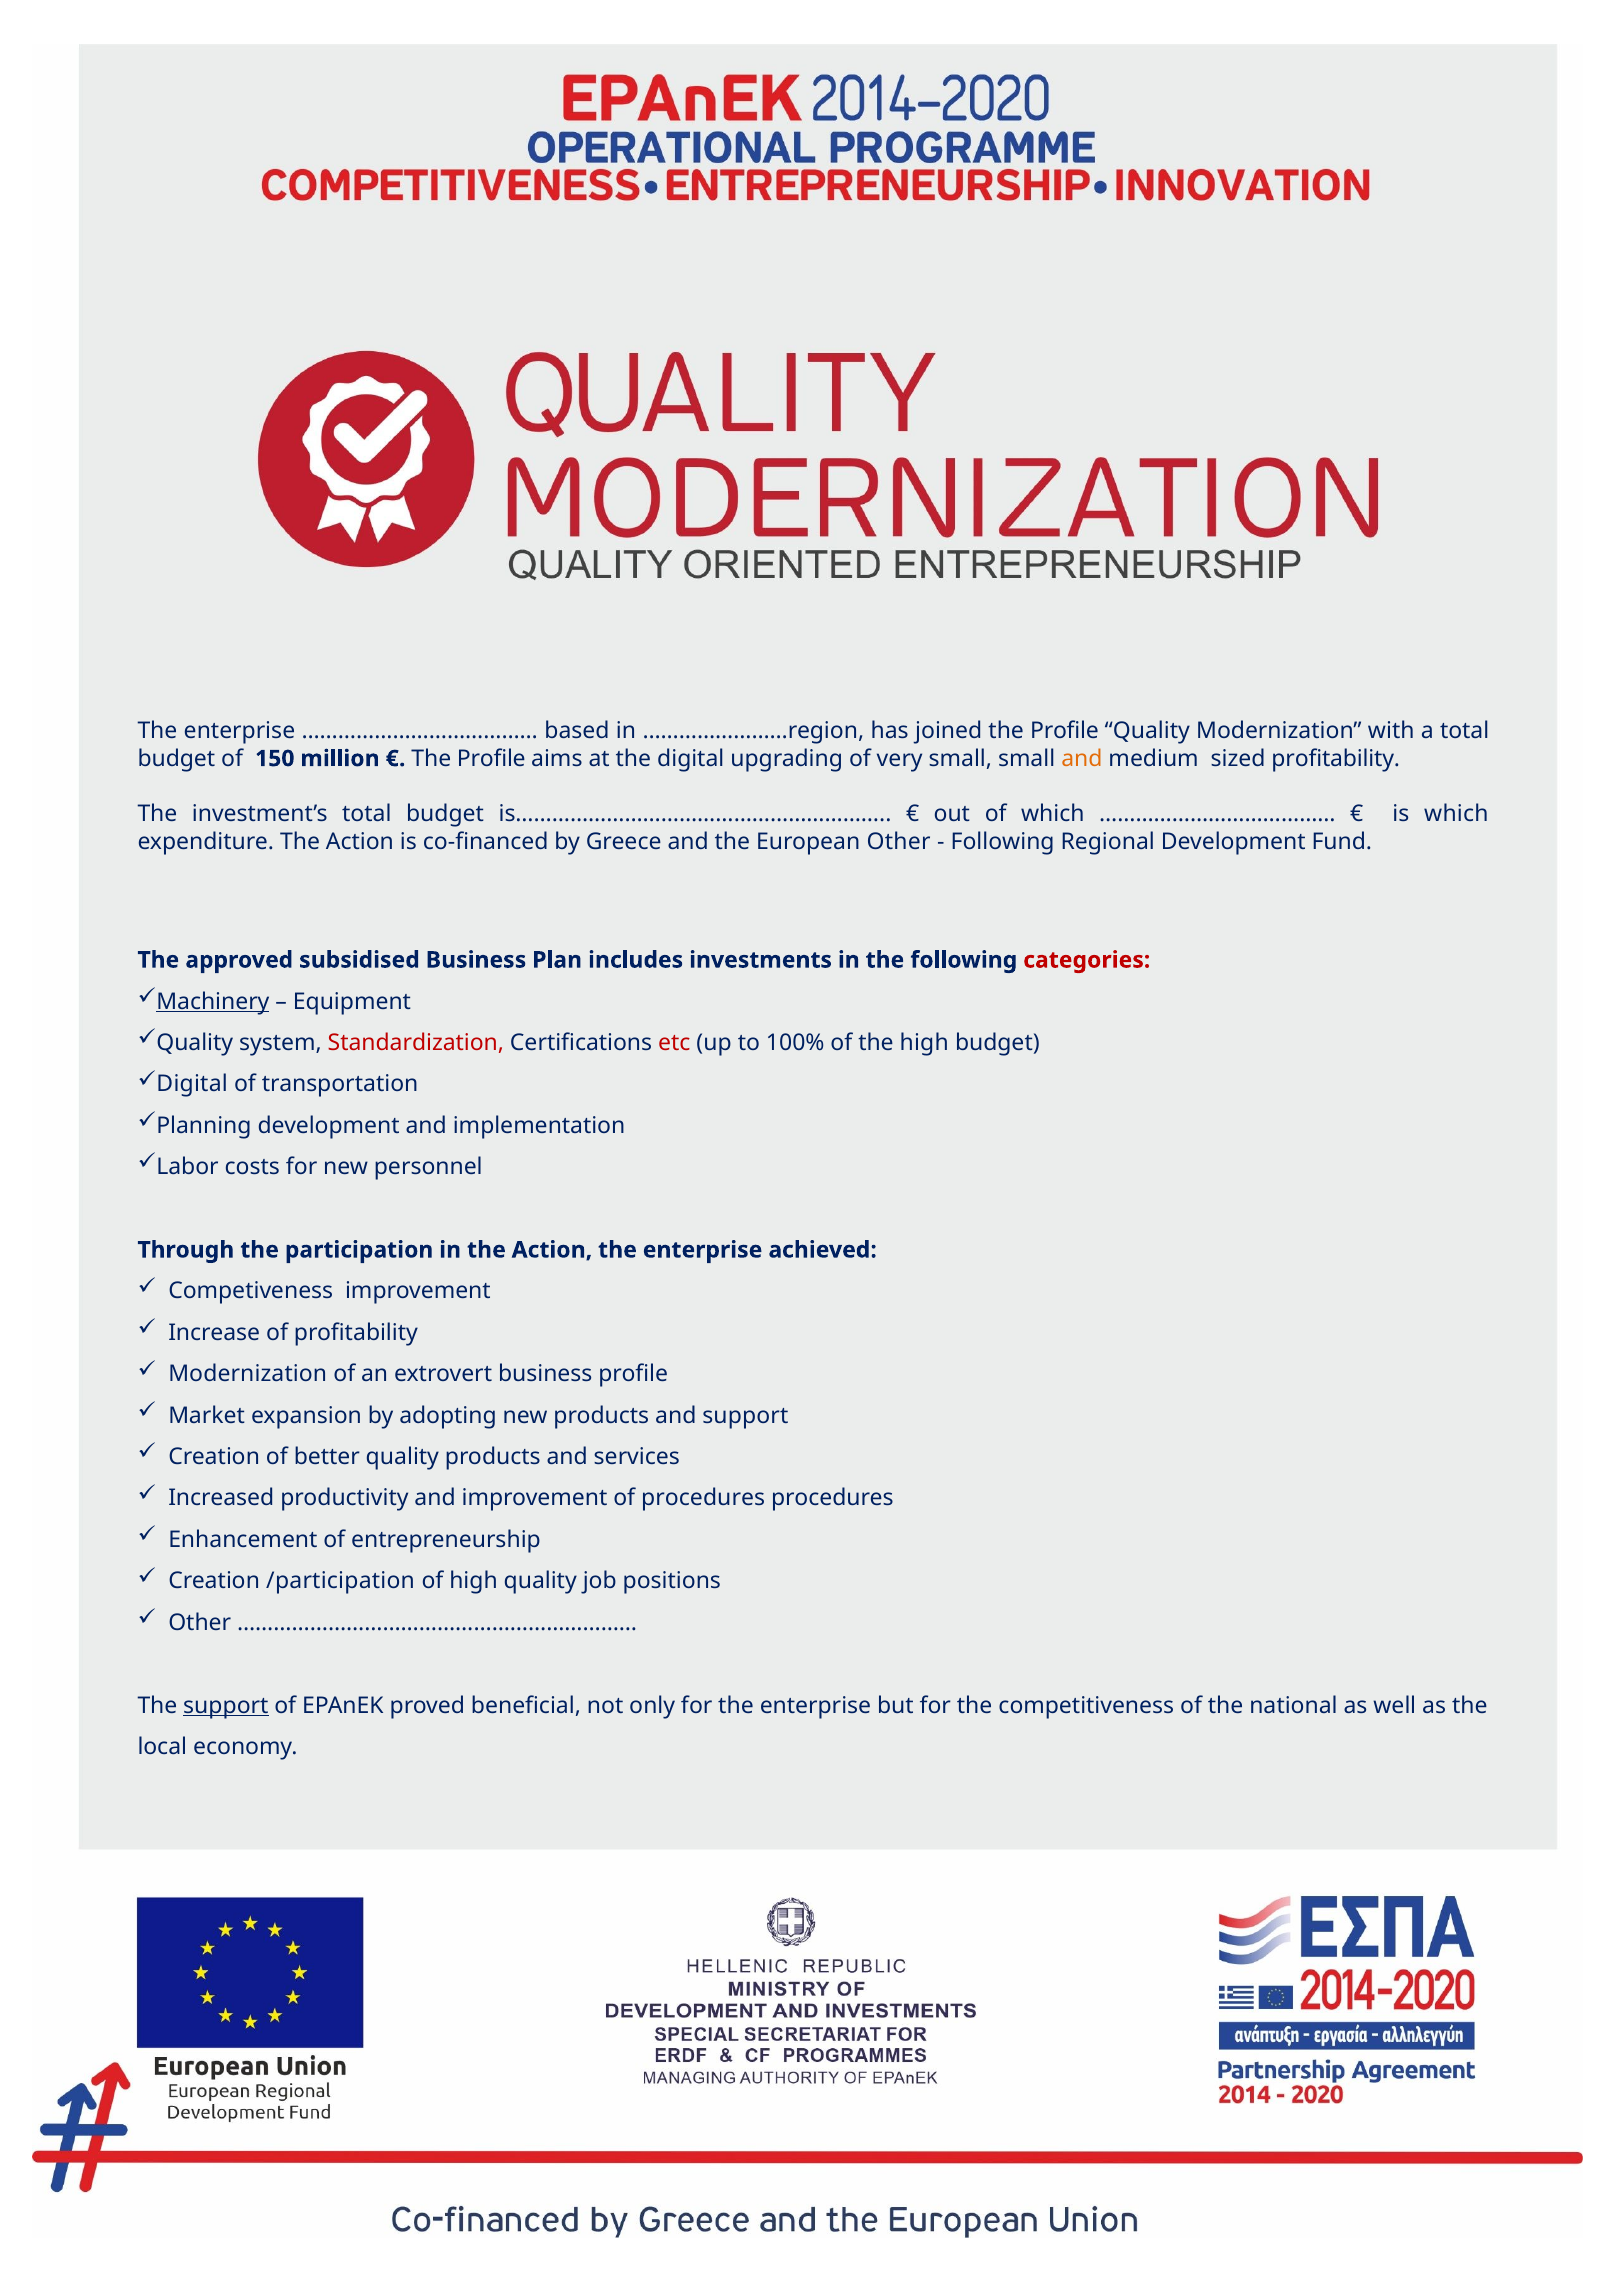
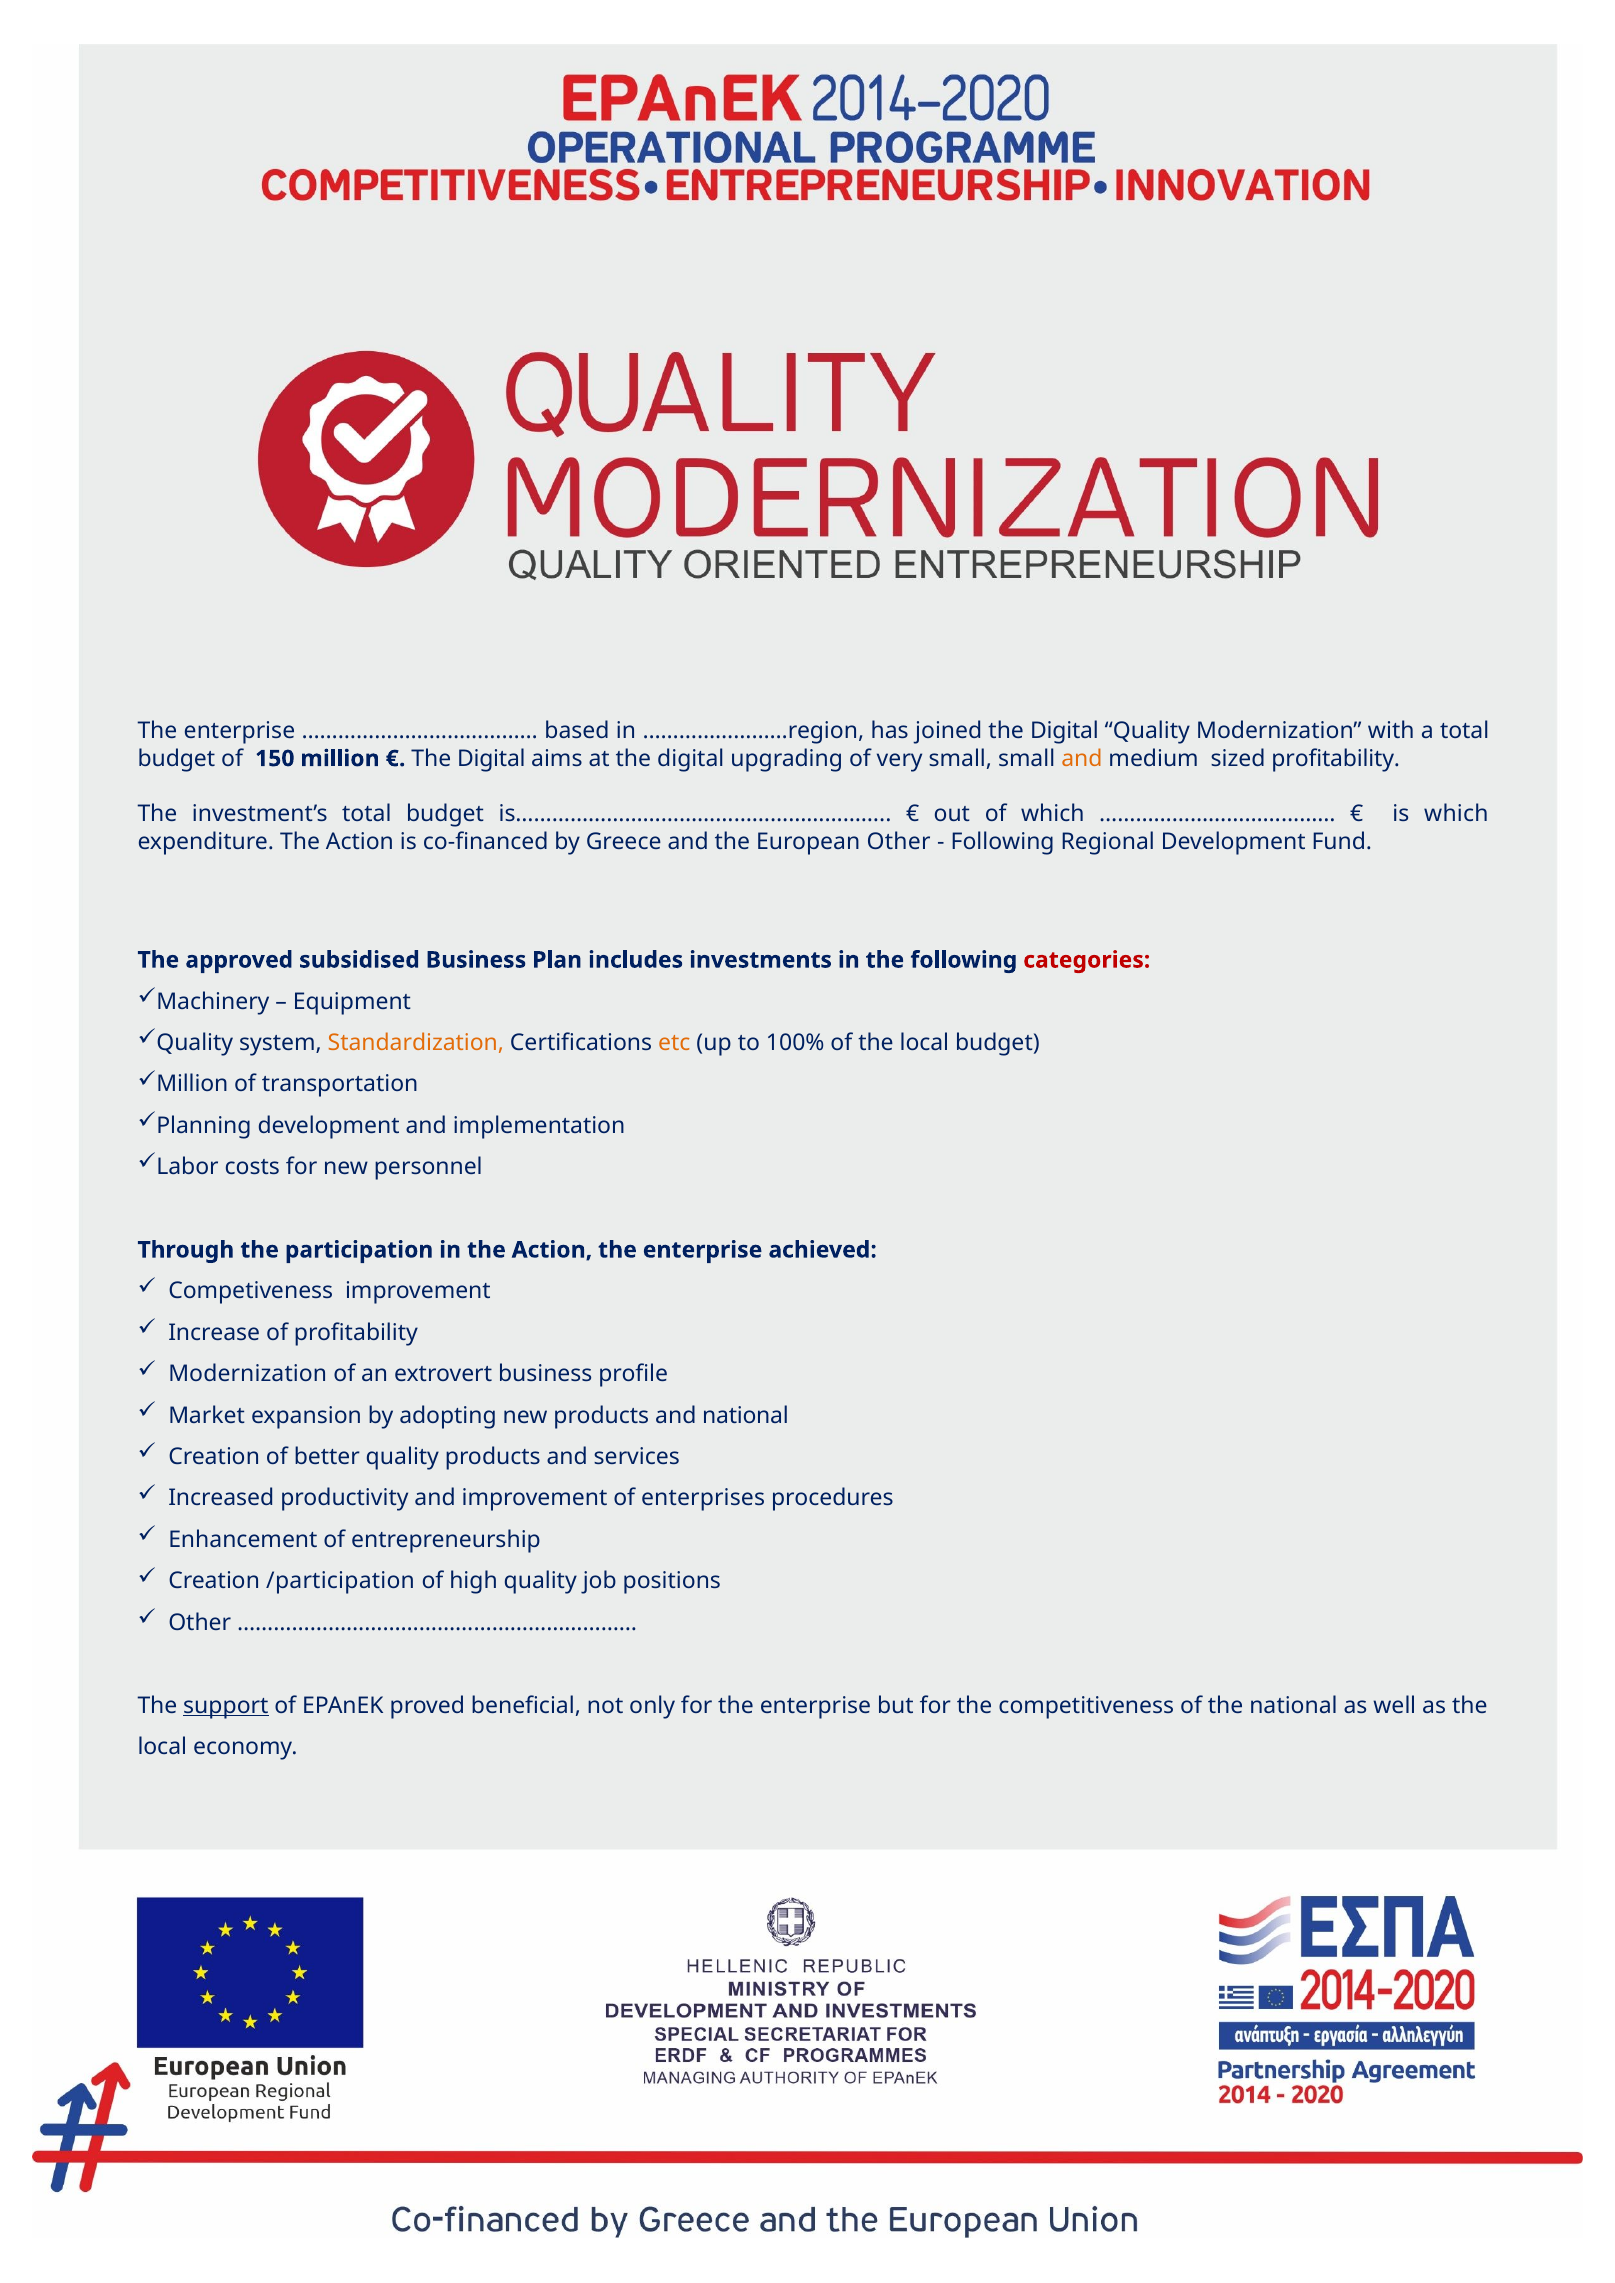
joined the Profile: Profile -> Digital (1064, 731)
Profile: Profile -> Digital (491, 759)
Machinery underline: present -> none (213, 1002)
Standardization colour: red -> orange (416, 1043)
etc colour: red -> orange (674, 1043)
of the high: high -> local (924, 1043)
Digital: Digital -> Million (192, 1085)
and support: support -> national (745, 1416)
of procedures: procedures -> enterprises (703, 1499)
